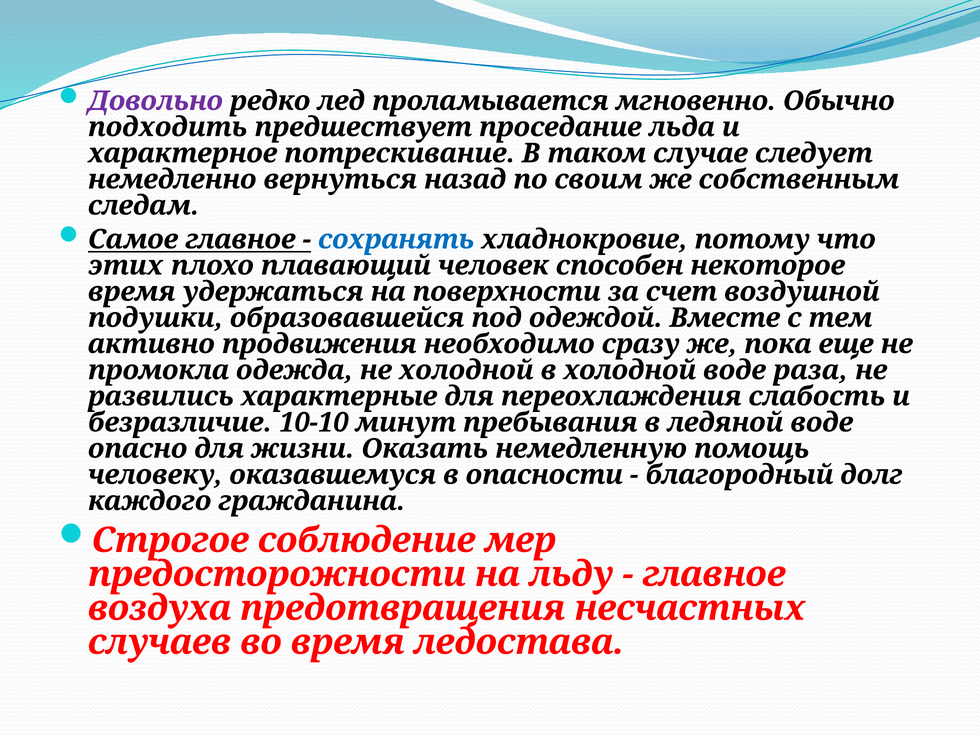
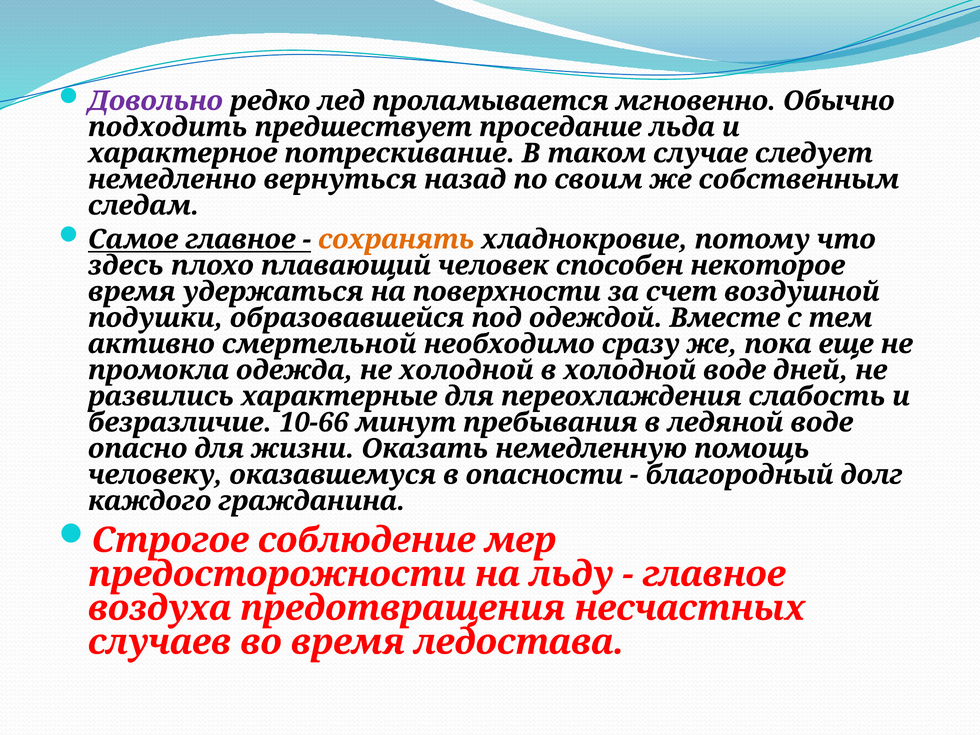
сохранять colour: blue -> orange (396, 239)
этих: этих -> здесь (126, 266)
продвижения: продвижения -> смертельной (319, 344)
раза: раза -> дней (811, 370)
10-10: 10-10 -> 10-66 (314, 423)
